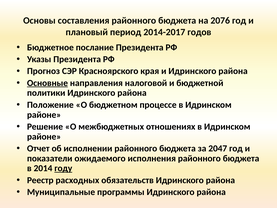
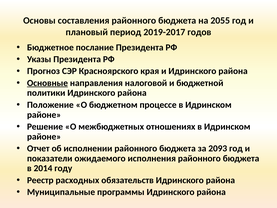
2076: 2076 -> 2055 (220, 21)
2014-2017: 2014-2017 -> 2019-2017 (164, 32)
2047: 2047 -> 2093 (218, 148)
году underline: present -> none (63, 168)
